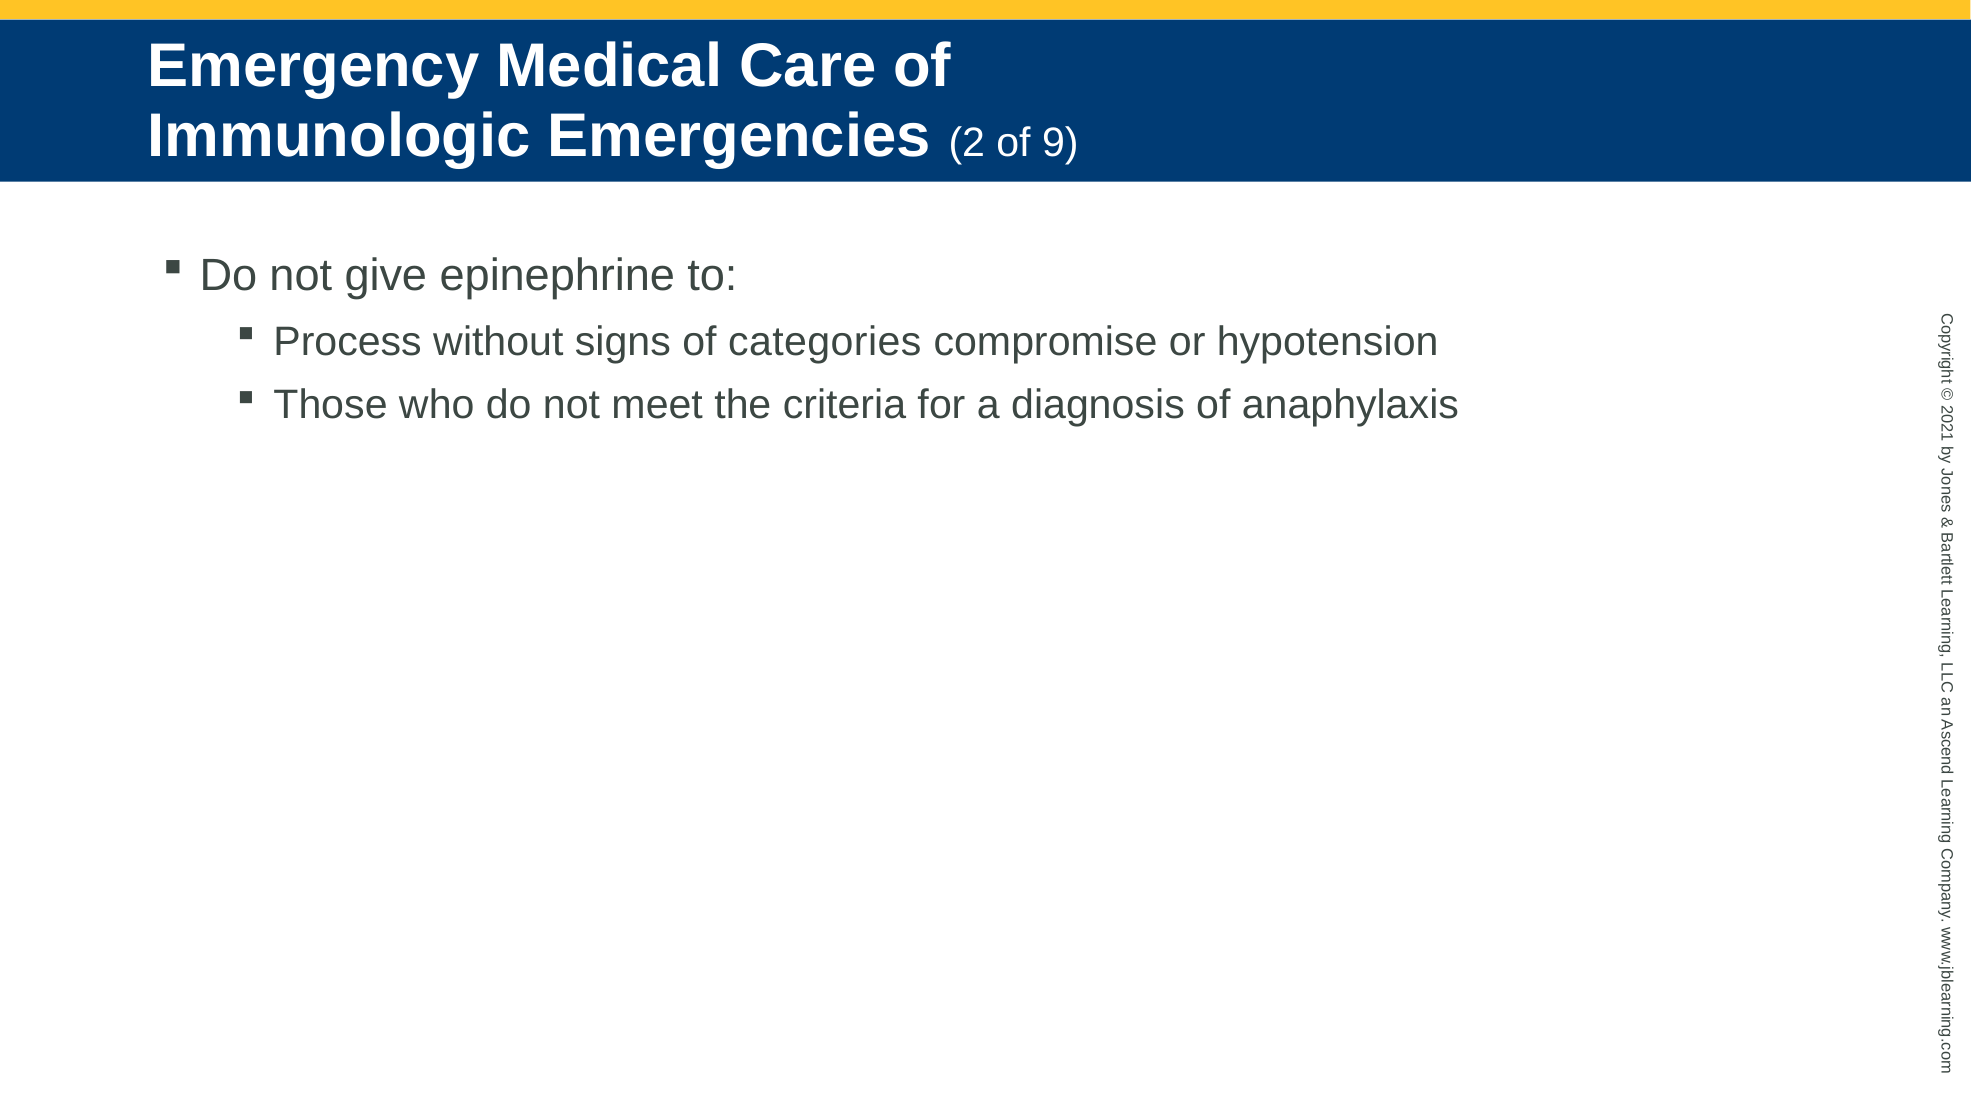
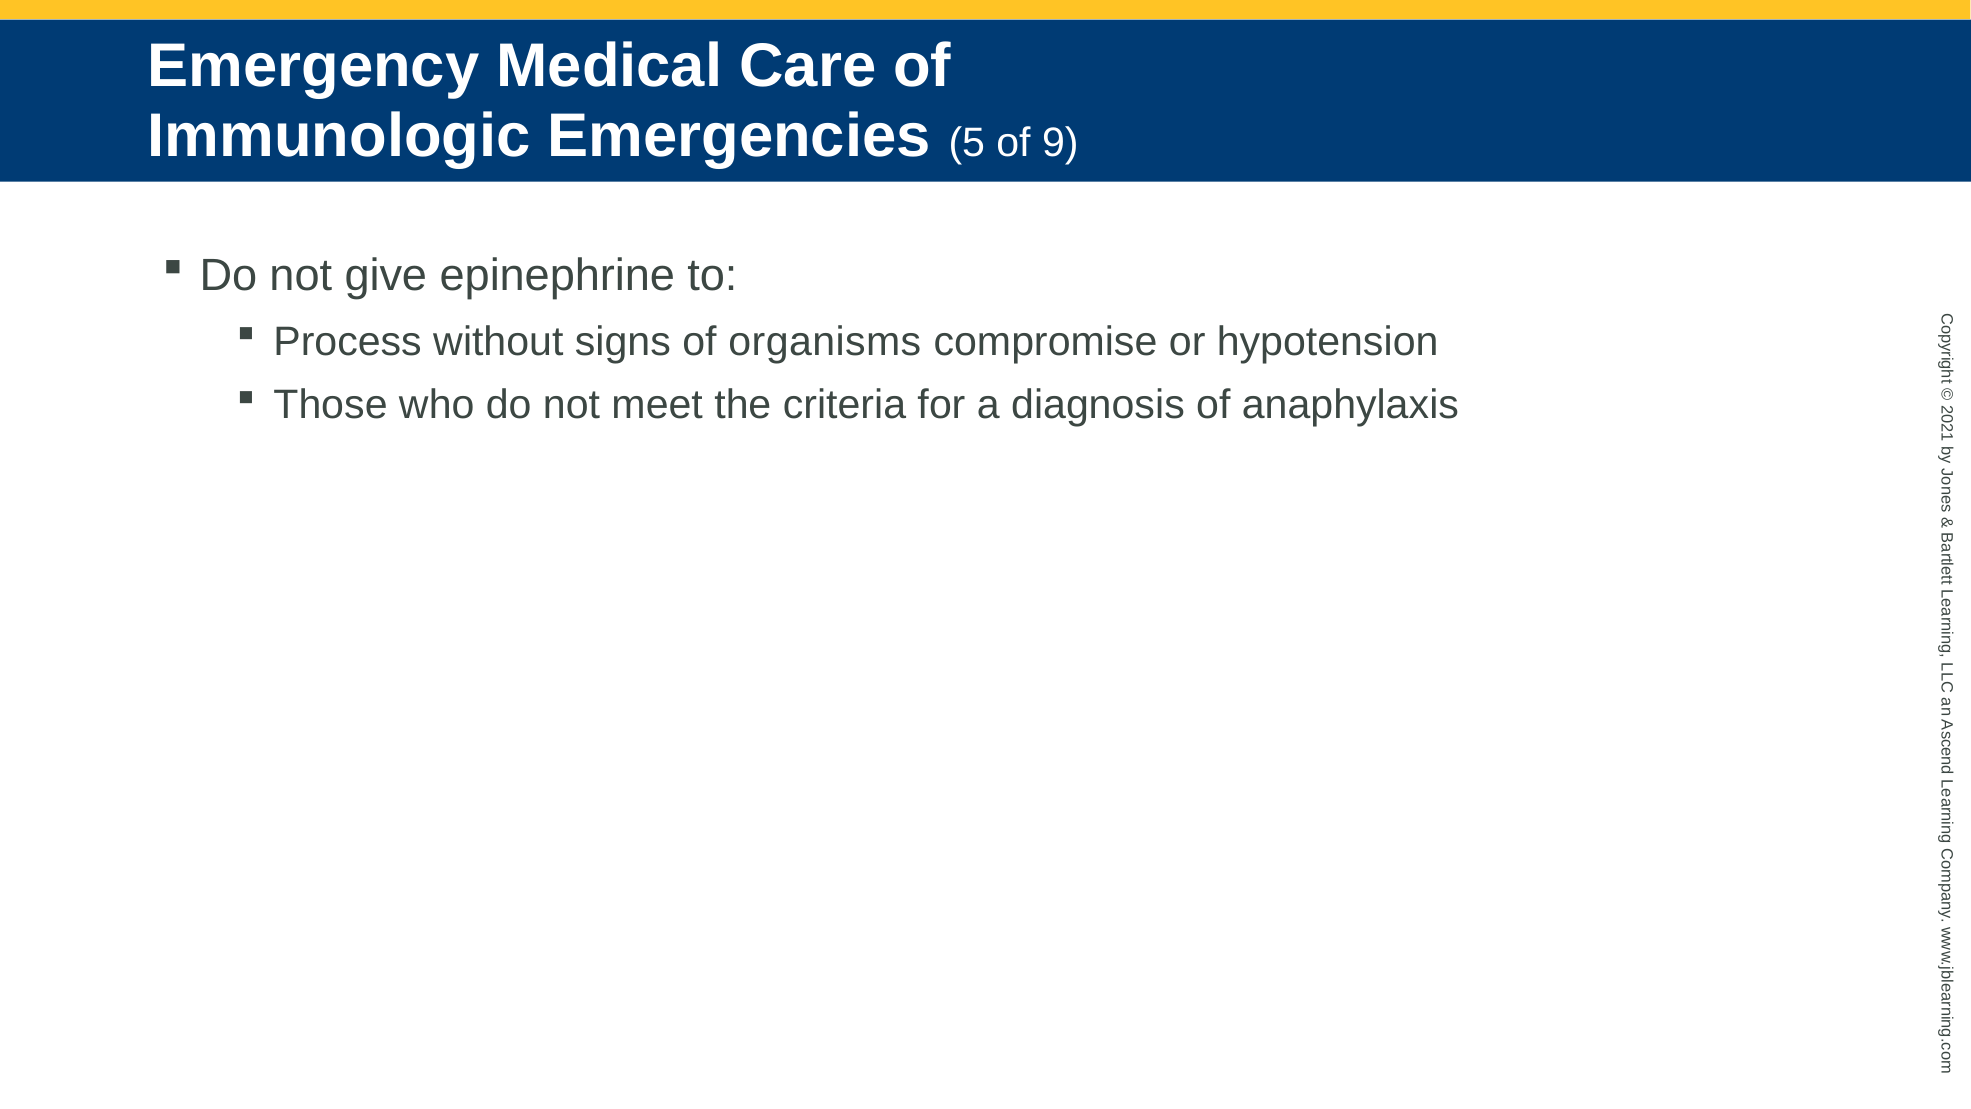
Emergencies 2: 2 -> 5 (967, 143)
categories: categories -> organisms (825, 342)
